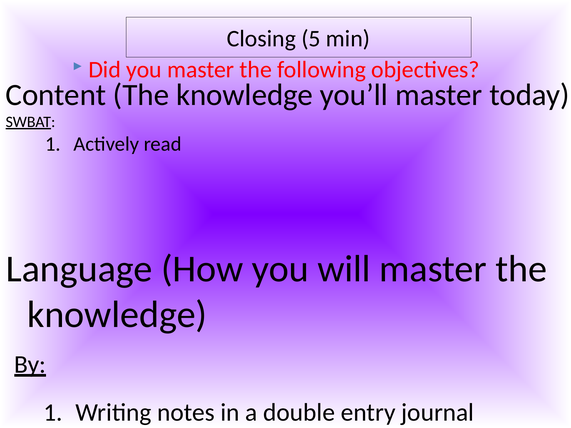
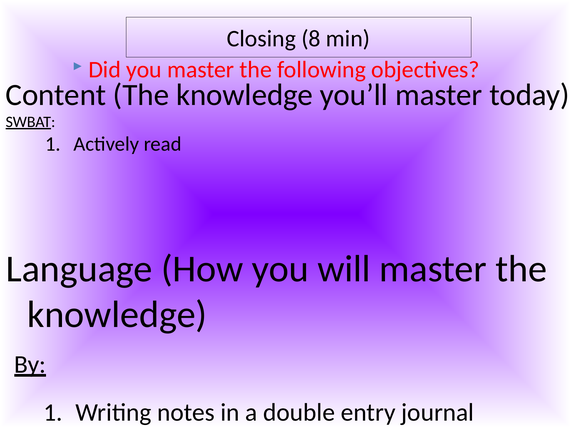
5: 5 -> 8 (311, 39)
